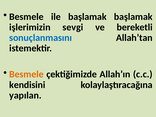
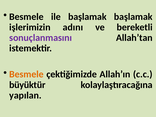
sevgi: sevgi -> adını (73, 27)
sonuçlanmasını colour: blue -> purple (41, 38)
kendisini: kendisini -> büyüktür (27, 85)
